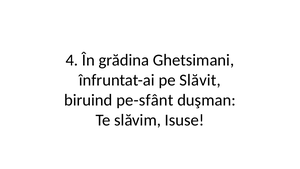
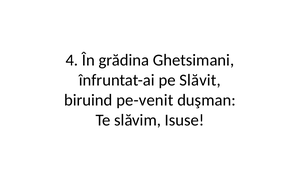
pe-sfânt: pe-sfânt -> pe-venit (145, 100)
